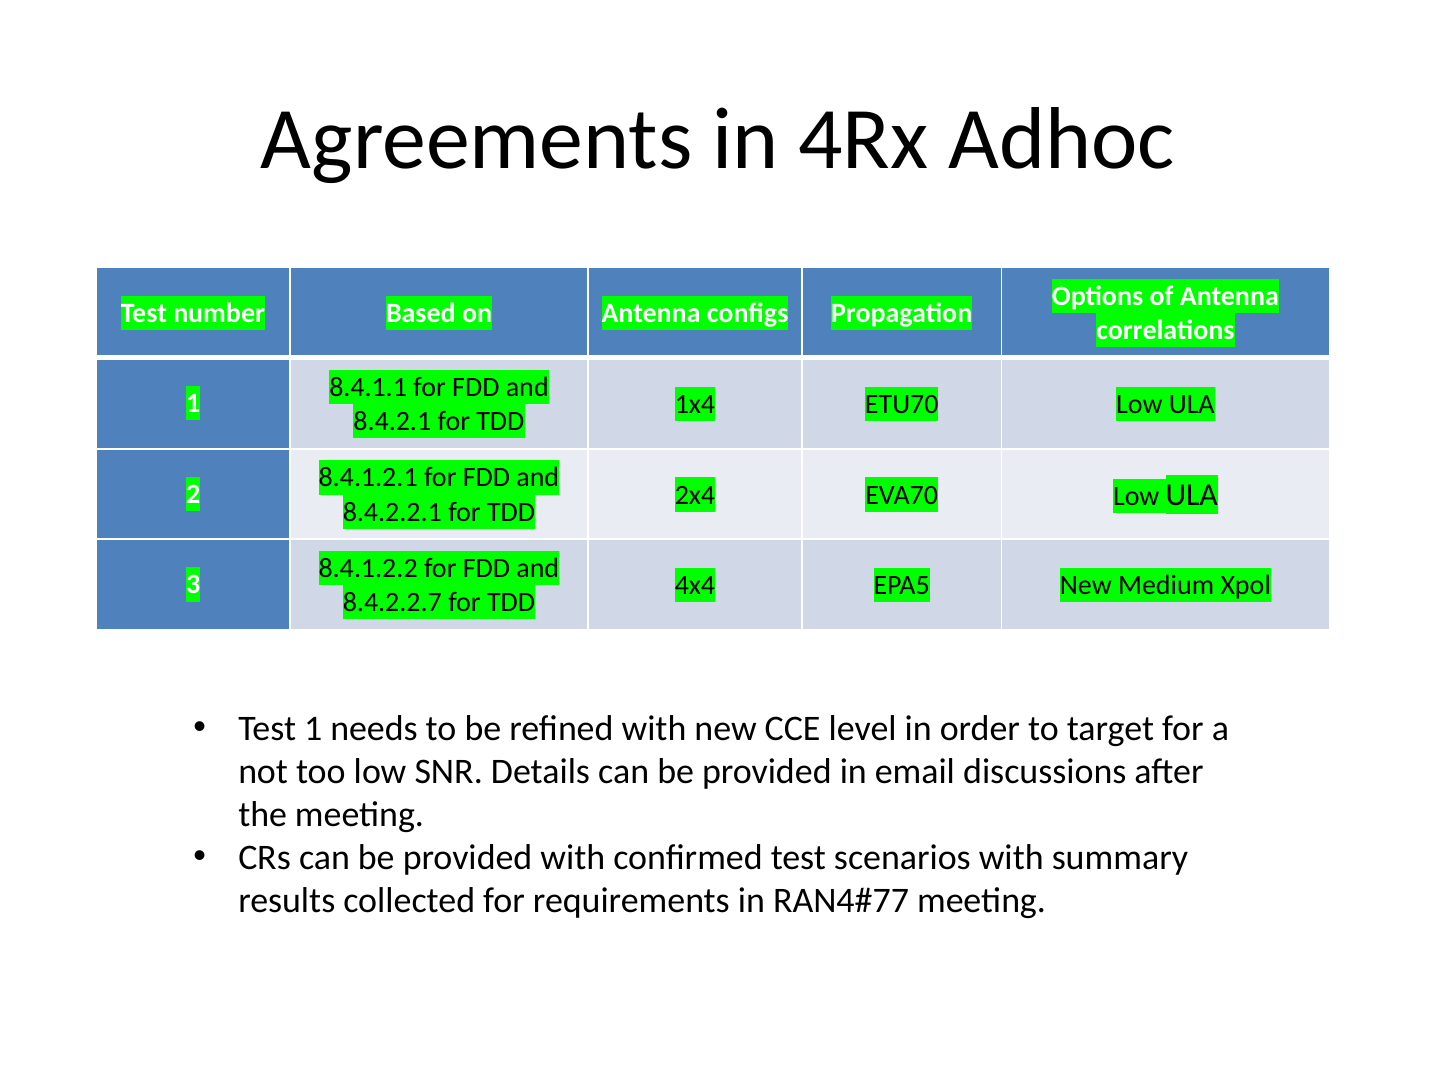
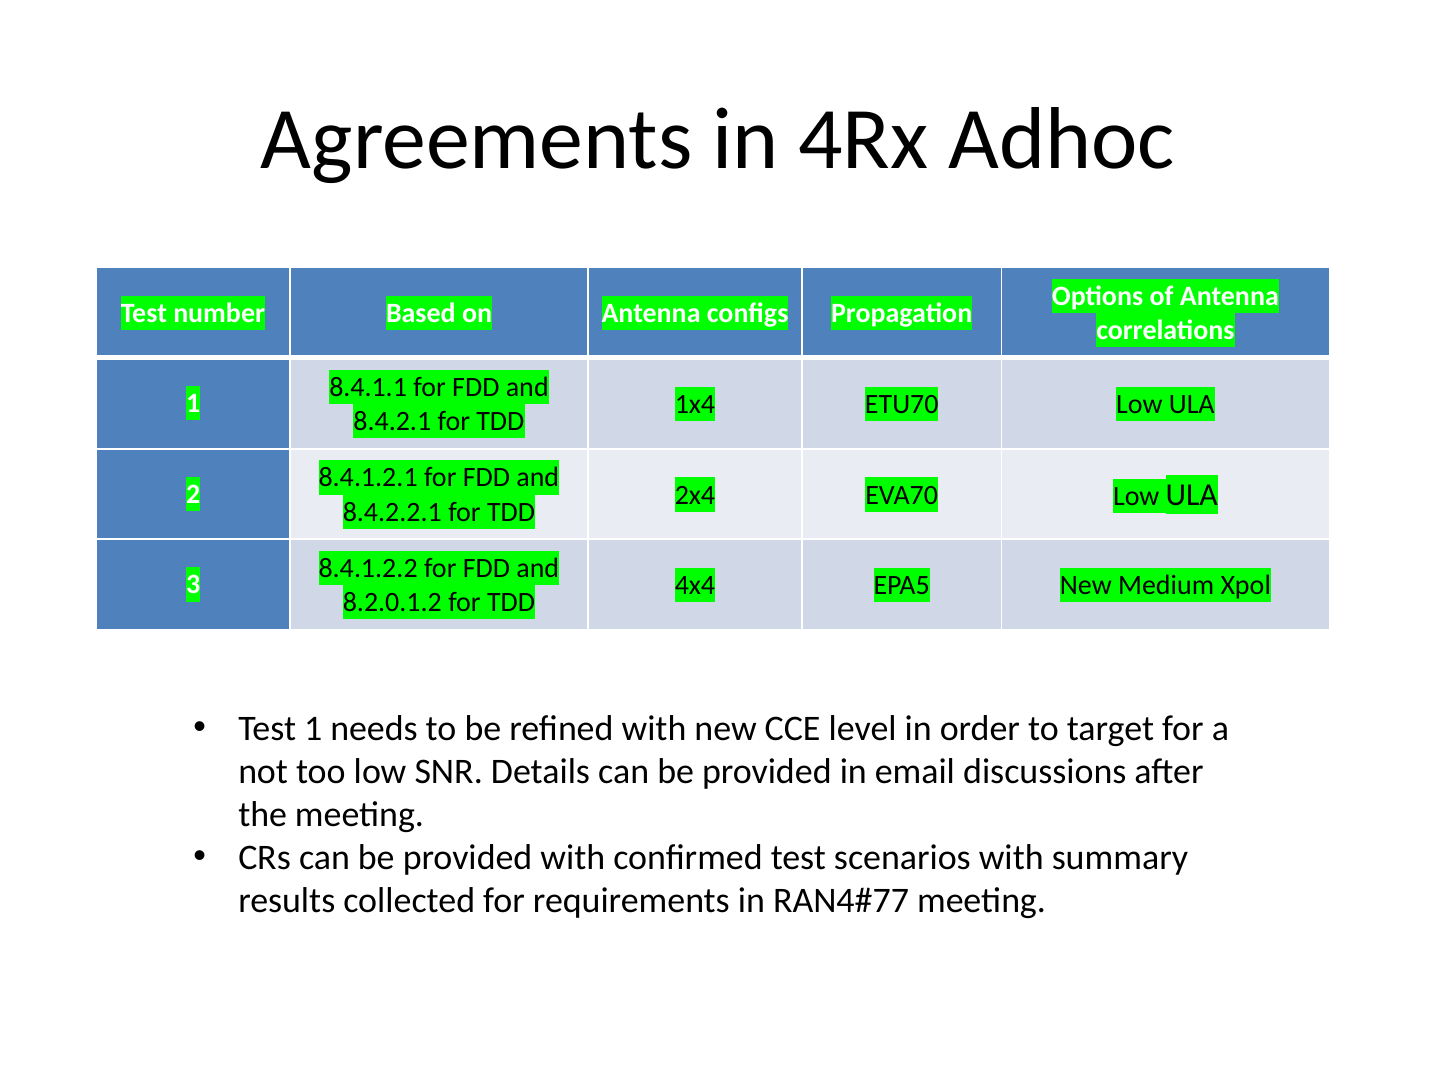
8.4.2.2.7: 8.4.2.2.7 -> 8.2.0.1.2 (392, 602)
